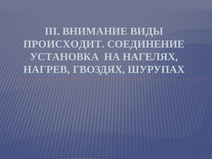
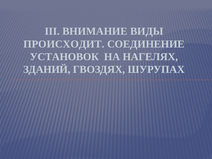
УСТАНОВКА: УСТАНОВКА -> УСТАНОВОК (64, 57)
НАГРЕВ: НАГРЕВ -> ЗДАНИЙ (47, 69)
